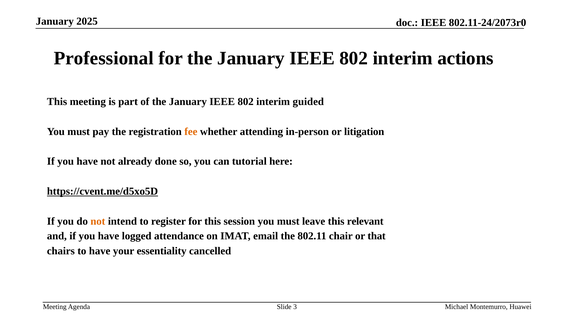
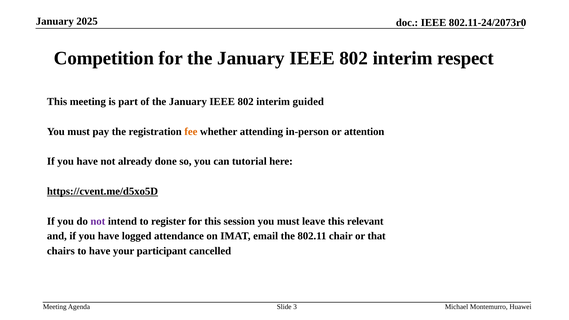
Professional: Professional -> Competition (104, 58)
actions: actions -> respect (465, 58)
litigation: litigation -> attention (364, 132)
not colour: orange -> purple (98, 221)
essentiality: essentiality -> participant (162, 251)
